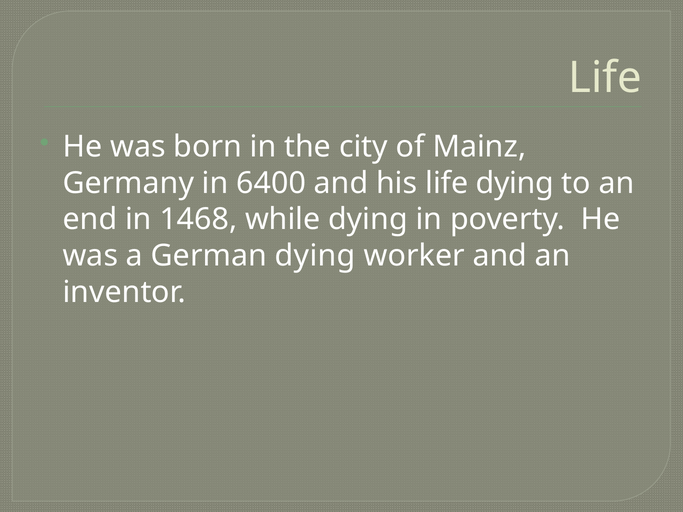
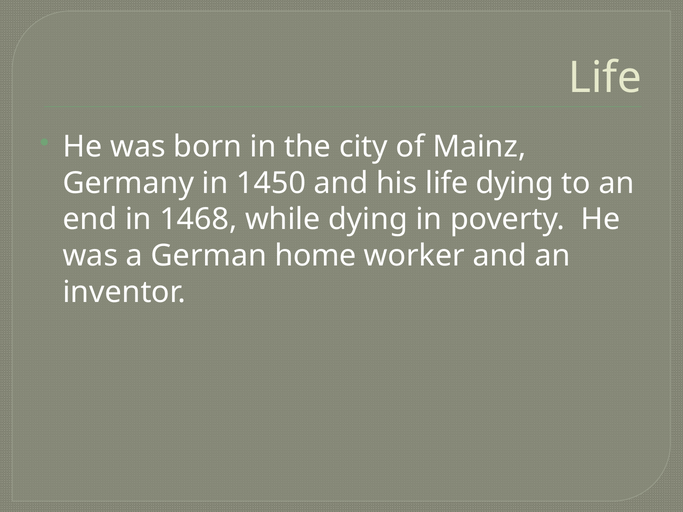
6400: 6400 -> 1450 (271, 183)
German dying: dying -> home (316, 256)
